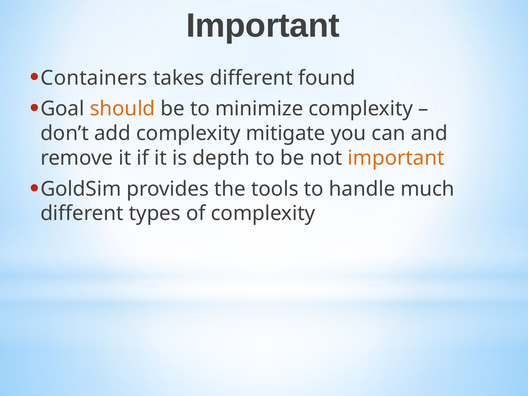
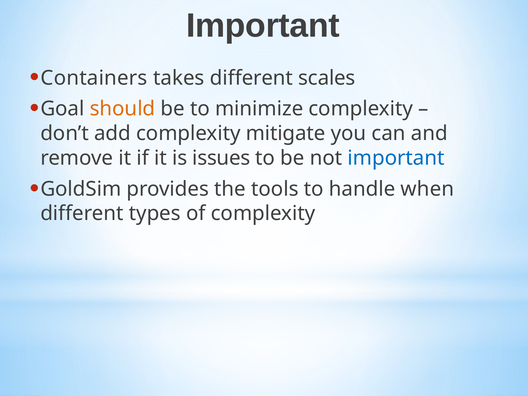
found: found -> scales (327, 78)
depth: depth -> issues (221, 158)
important colour: orange -> blue (396, 158)
much: much -> when (427, 189)
